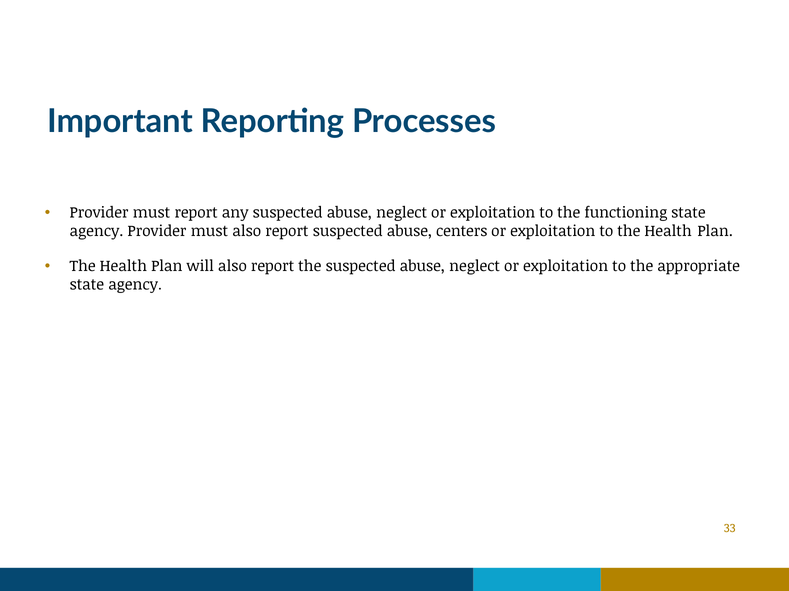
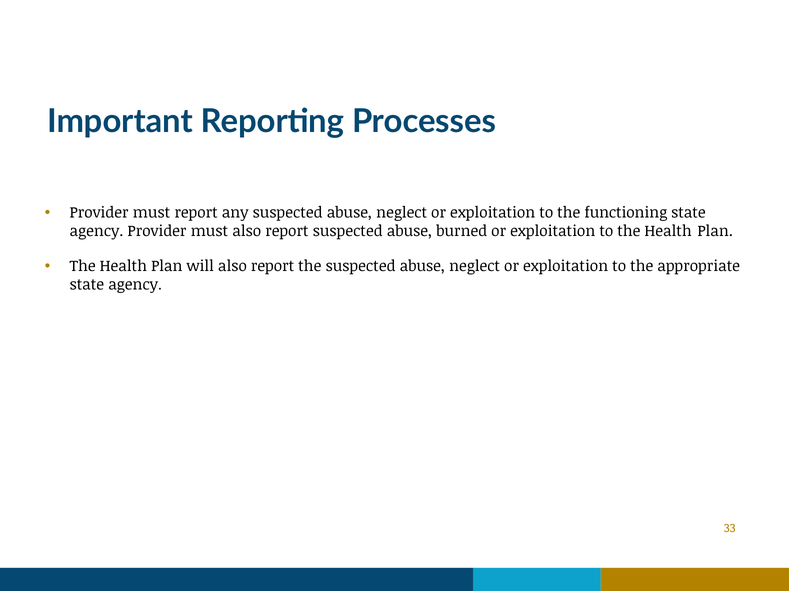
centers: centers -> burned (462, 232)
